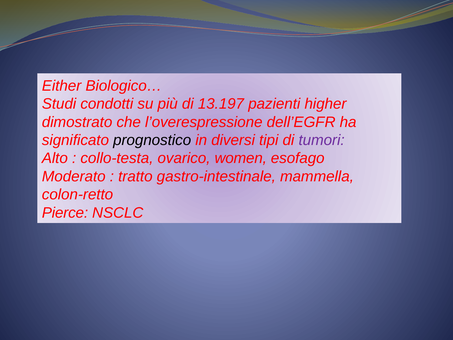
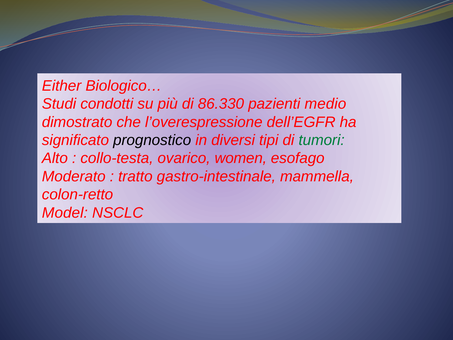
13.197: 13.197 -> 86.330 (221, 104)
higher: higher -> medio (325, 104)
tumori colour: purple -> green (322, 140)
Pierce: Pierce -> Model (65, 213)
